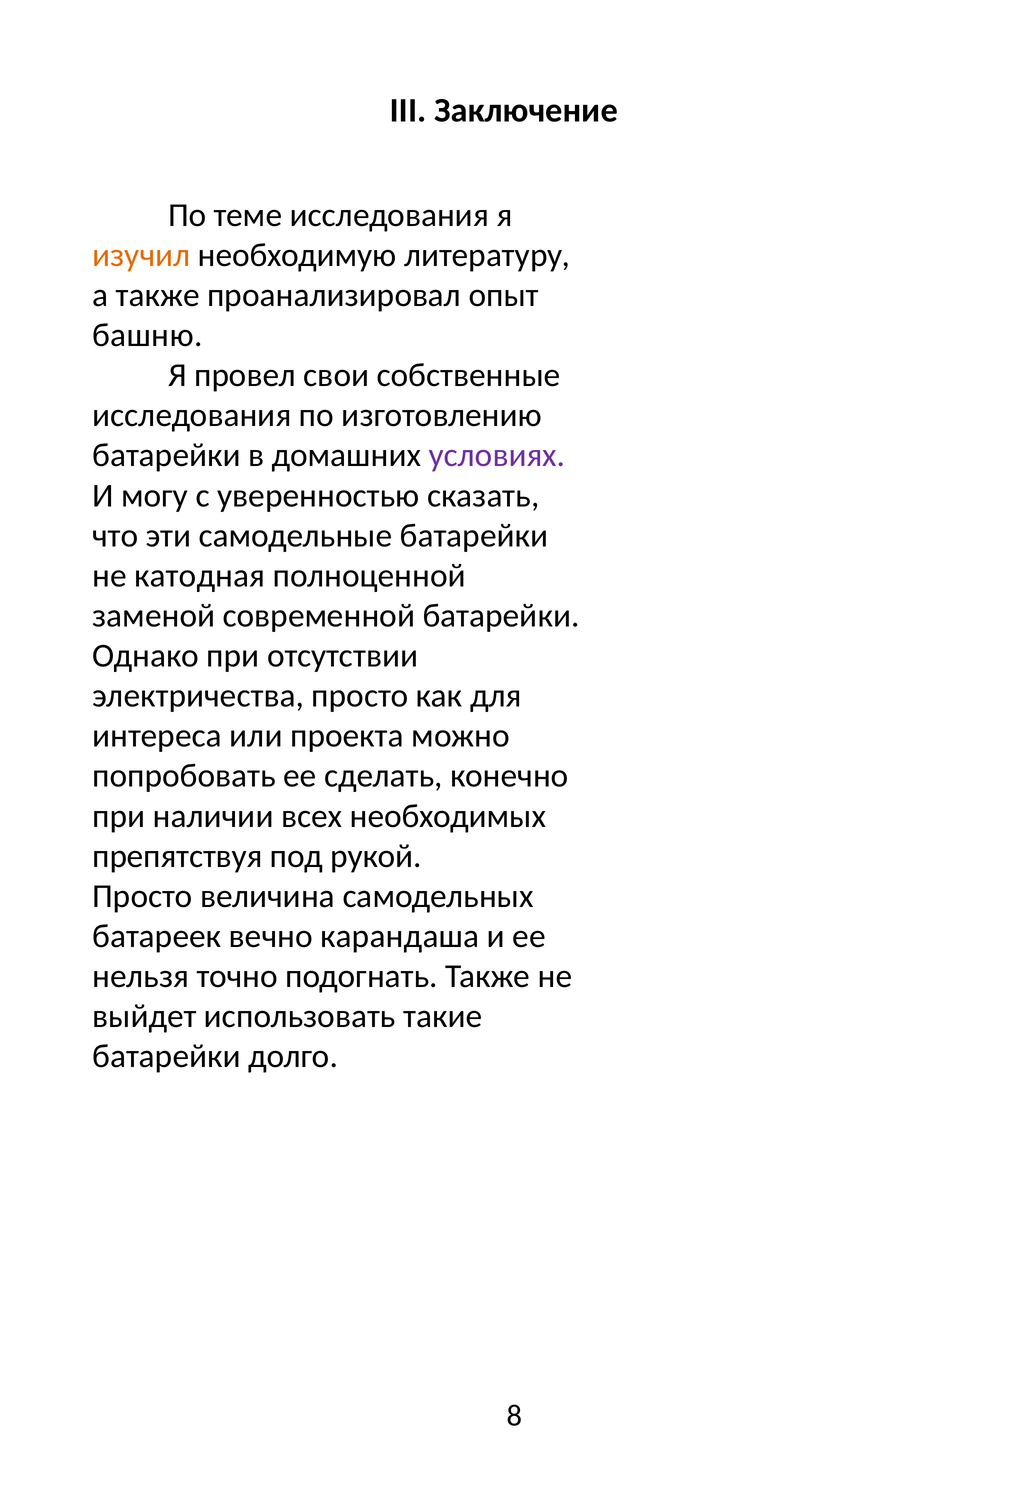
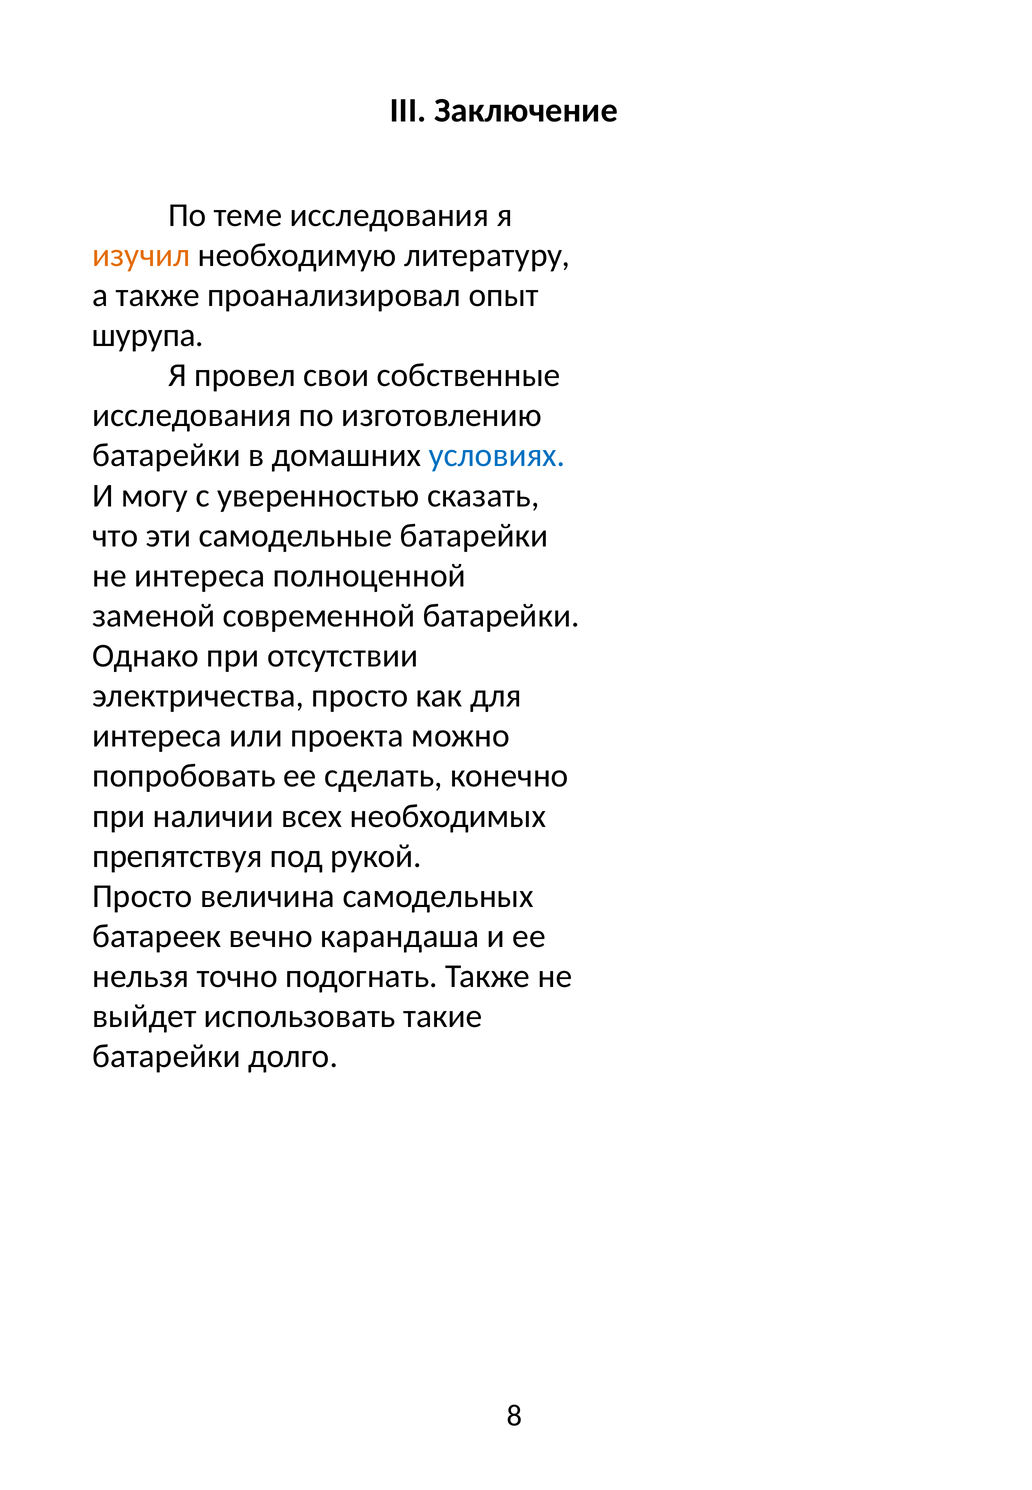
башню: башню -> шурупа (148, 335)
условиях colour: purple -> blue (497, 456)
не катодная: катодная -> интереса (200, 576)
